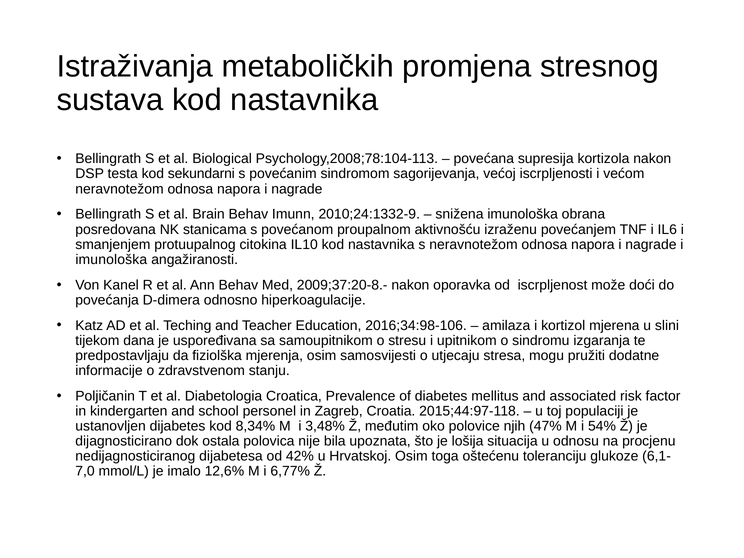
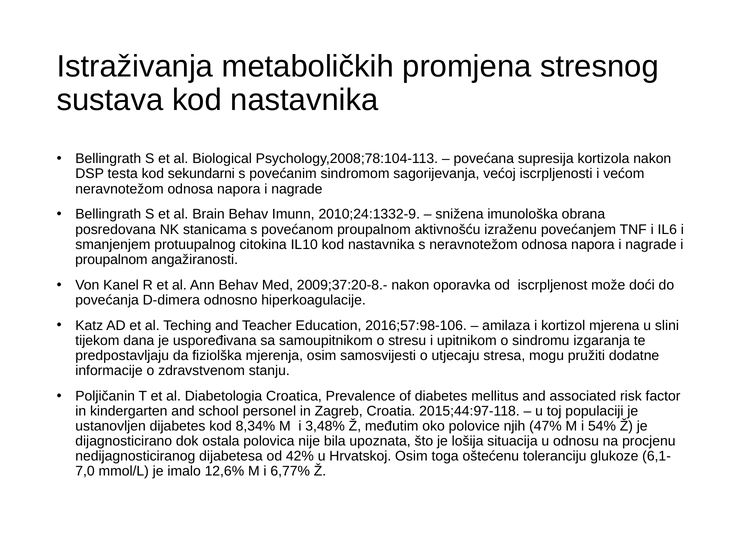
imunološka: imunološka -> proupalnom (111, 260)
2016;34:98-106: 2016;34:98-106 -> 2016;57:98-106 (416, 325)
